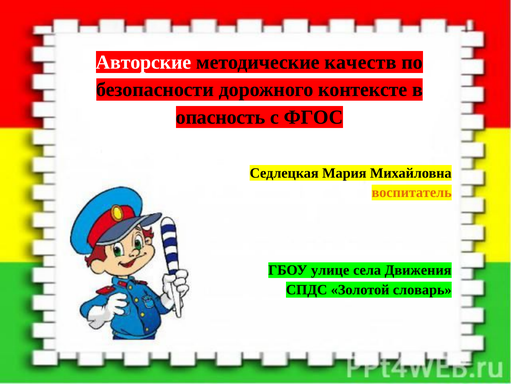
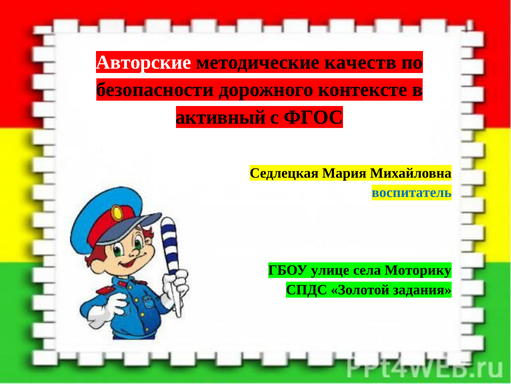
опасность: опасность -> активный (221, 117)
воспитатель colour: orange -> blue (412, 192)
Движения: Движения -> Моторику (418, 270)
словарь: словарь -> задания (422, 289)
